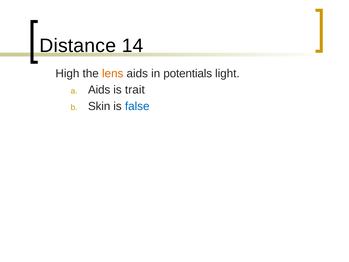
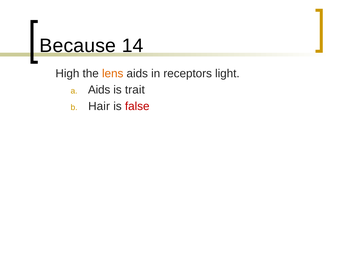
Distance: Distance -> Because (78, 46)
potentials: potentials -> receptors (188, 74)
Skin: Skin -> Hair (99, 106)
false colour: blue -> red (137, 106)
